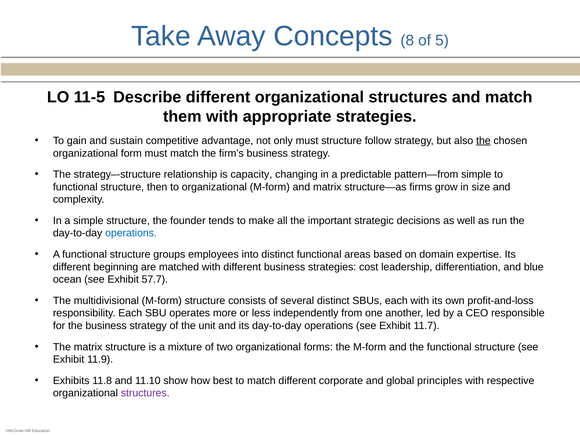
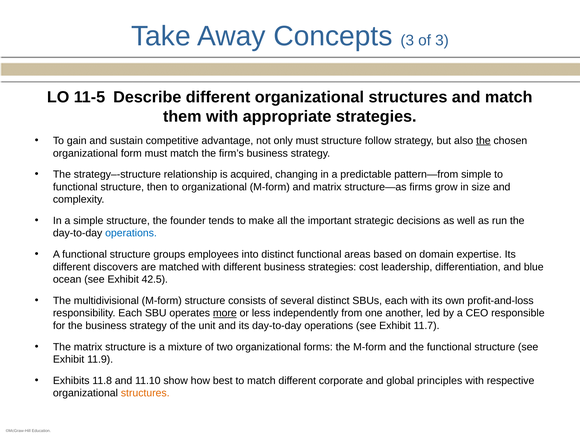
Concepts 8: 8 -> 3 (407, 41)
of 5: 5 -> 3 (442, 41)
capacity: capacity -> acquired (251, 174)
beginning: beginning -> discovers (116, 267)
57.7: 57.7 -> 42.5 (155, 279)
more underline: none -> present (225, 313)
structures colour: purple -> orange (145, 393)
